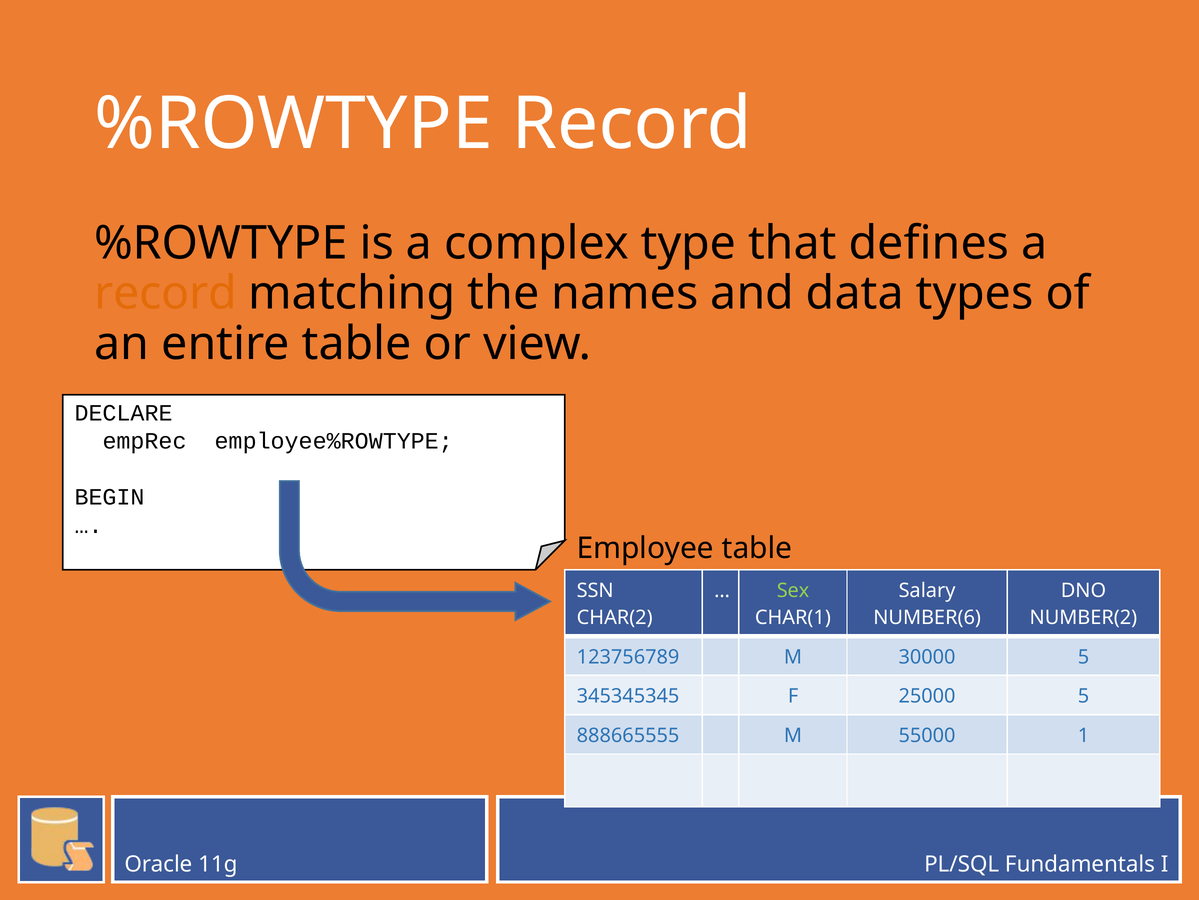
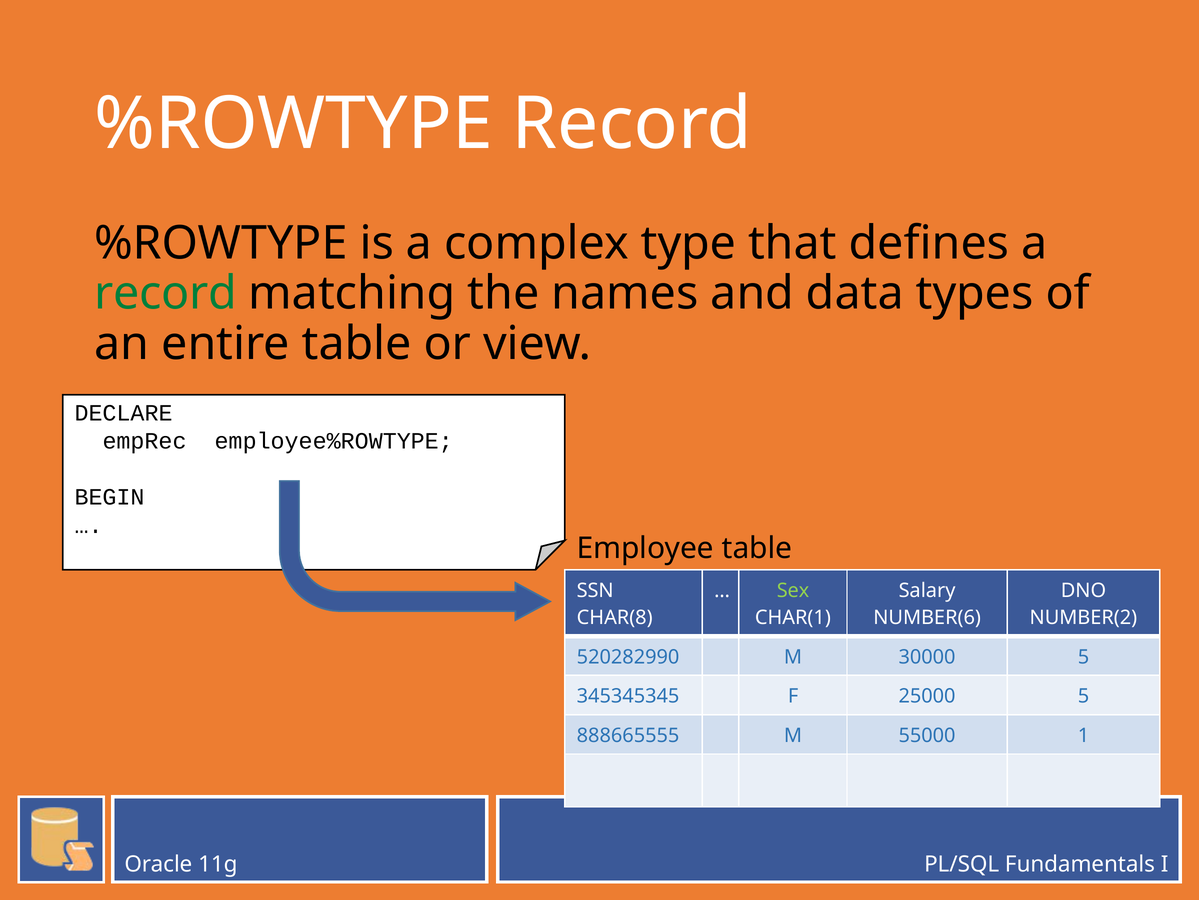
record colour: orange -> green (166, 293)
CHAR(2: CHAR(2 -> CHAR(8 (615, 617)
123756789: 123756789 -> 520282990 (628, 656)
